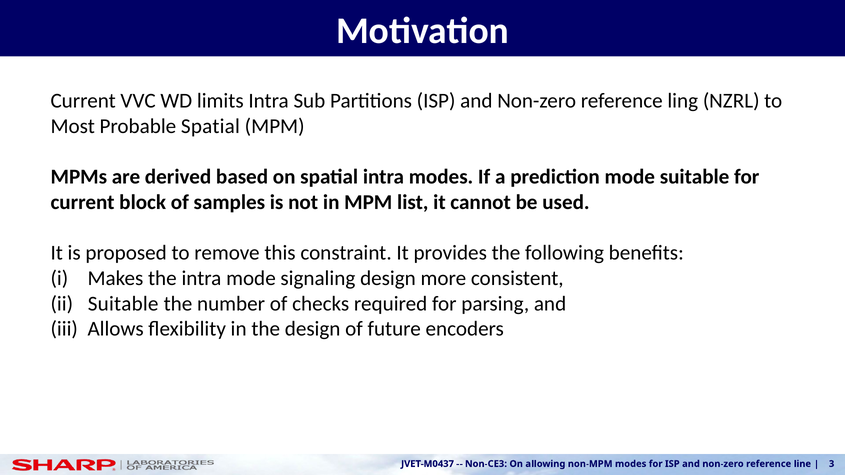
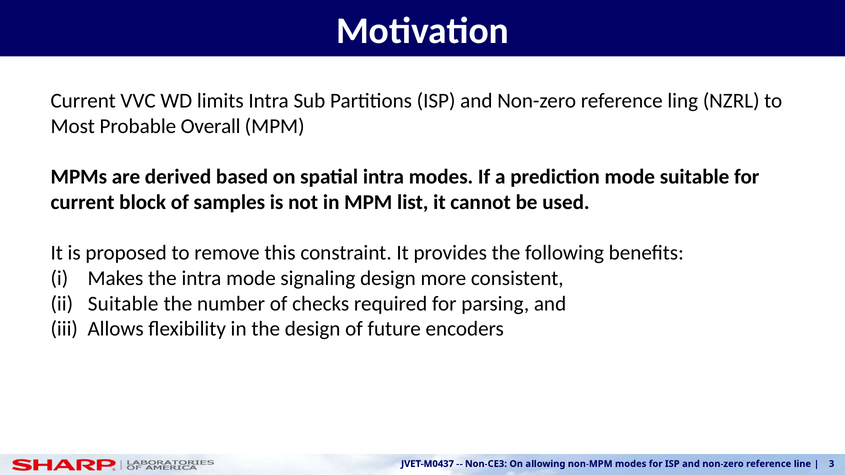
Probable Spatial: Spatial -> Overall (211, 126)
